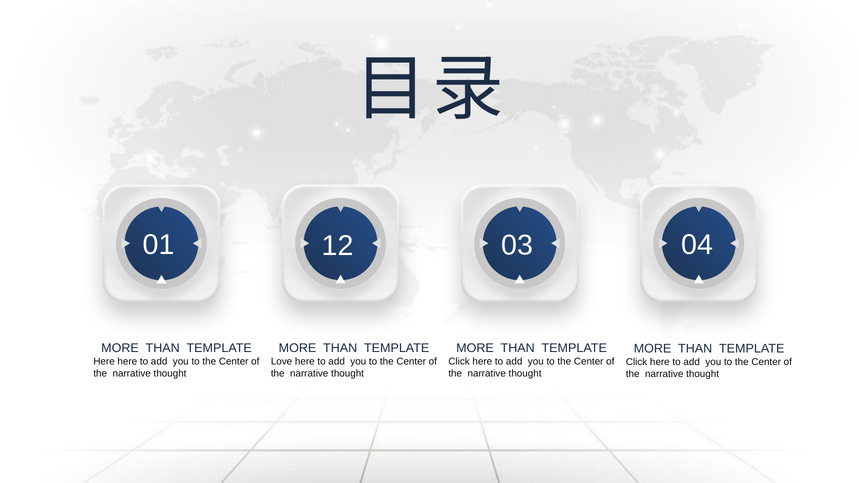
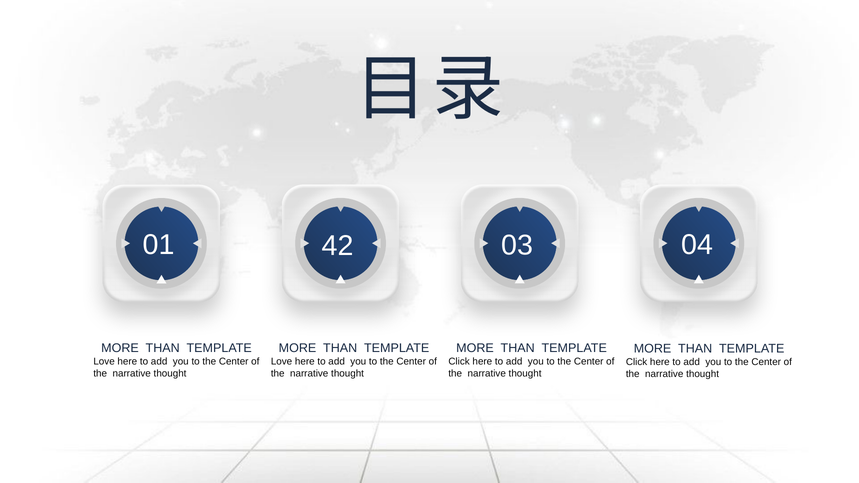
12: 12 -> 42 (338, 246)
Here: Here -> Love (104, 362)
